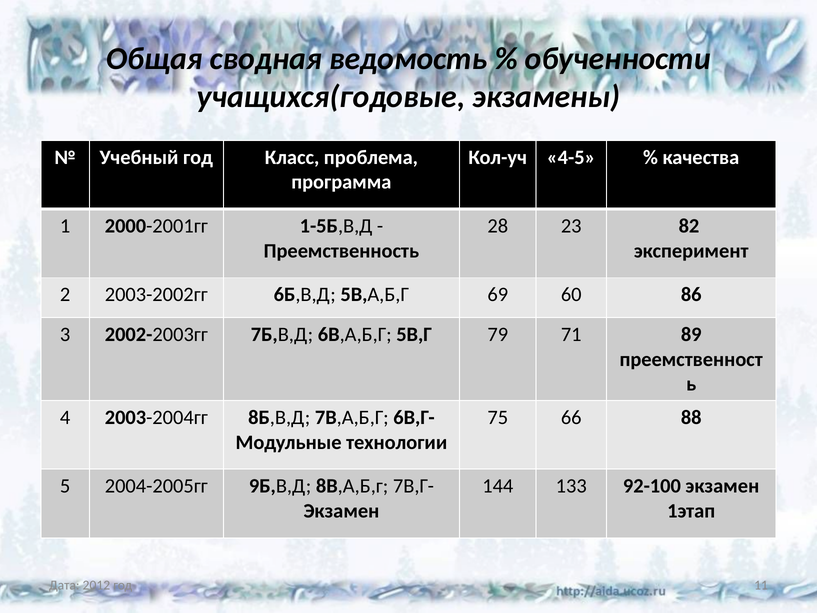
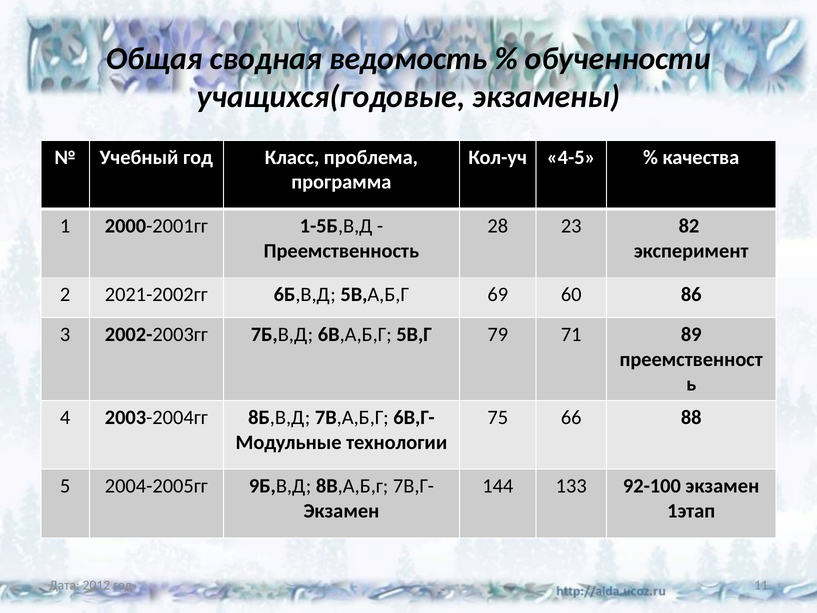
2003-2002гг: 2003-2002гг -> 2021-2002гг (156, 294)
